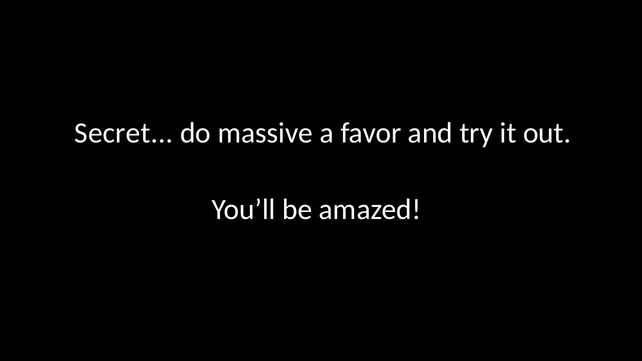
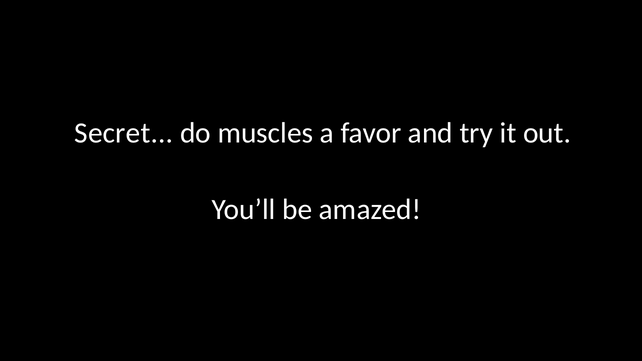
massive: massive -> muscles (265, 133)
